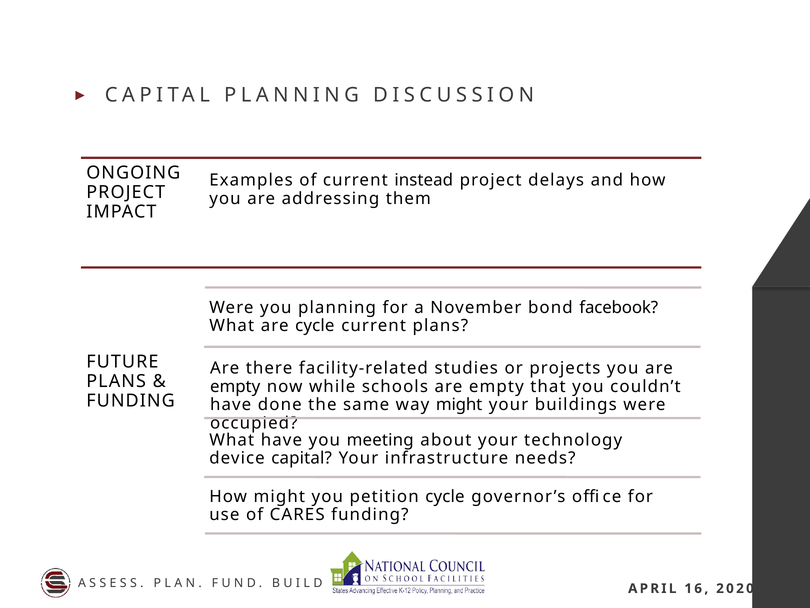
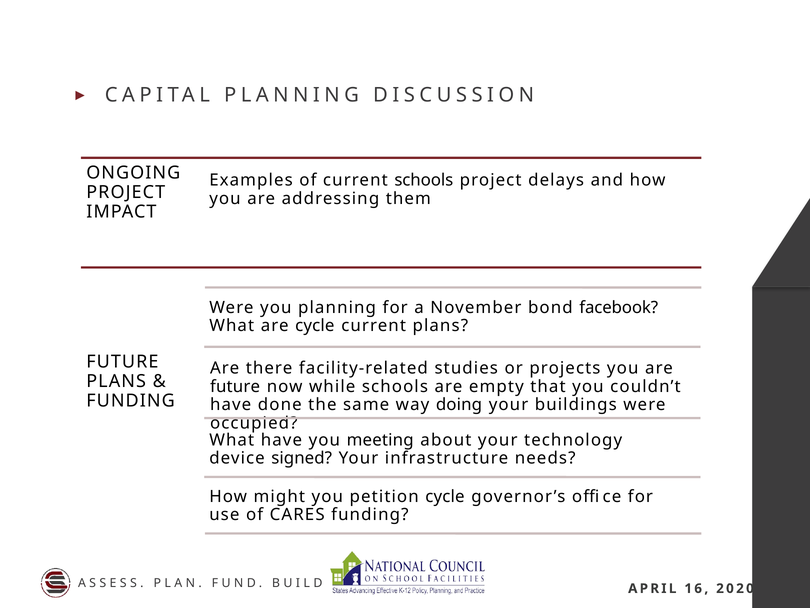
current instead: instead -> schools (424, 180)
empty: empty -> future (235, 386)
way might: might -> doing (459, 404)
device capital: capital -> signed (302, 458)
